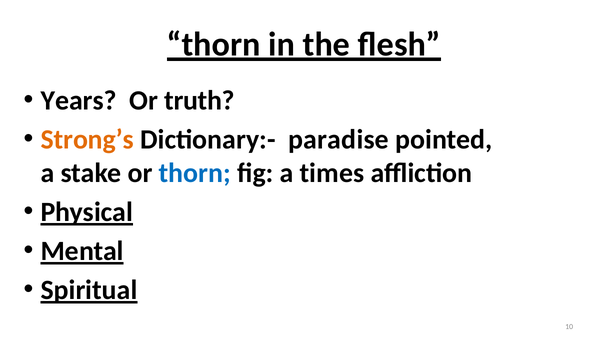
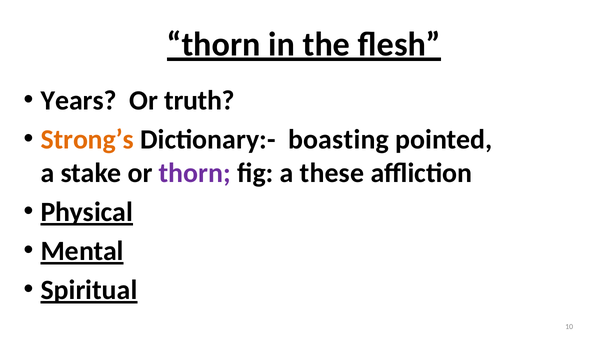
paradise: paradise -> boasting (339, 140)
thorn colour: blue -> purple (195, 173)
times: times -> these (332, 173)
